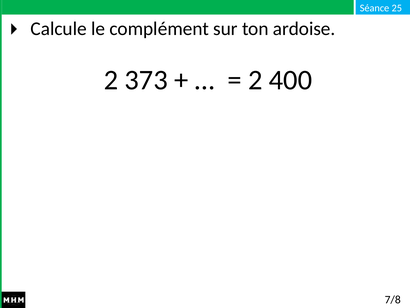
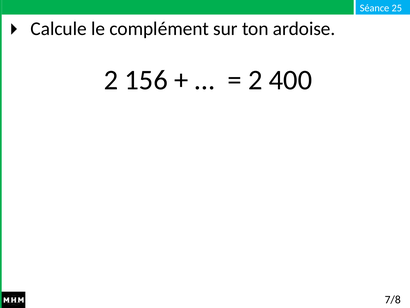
373: 373 -> 156 (146, 80)
